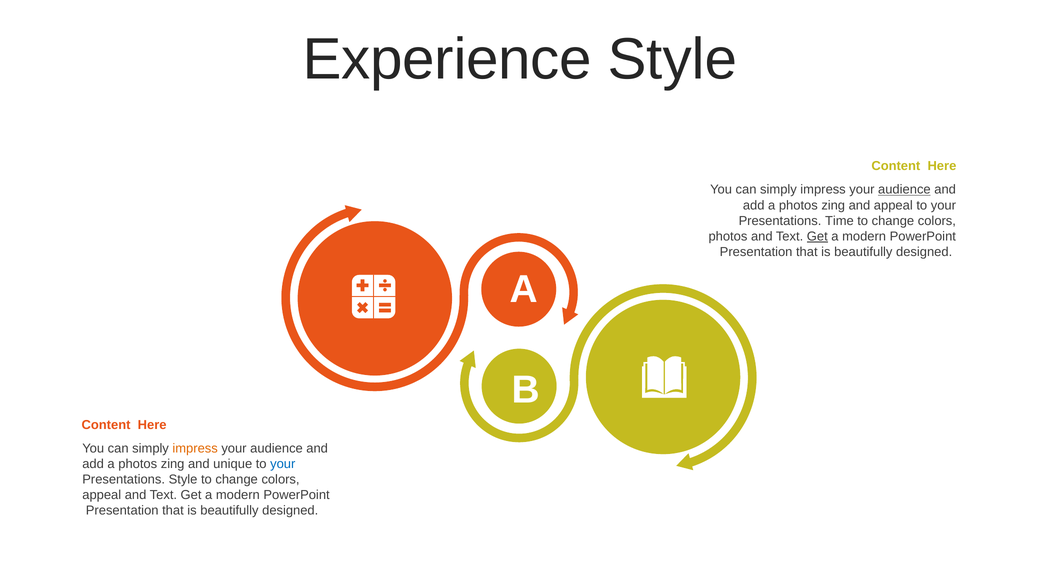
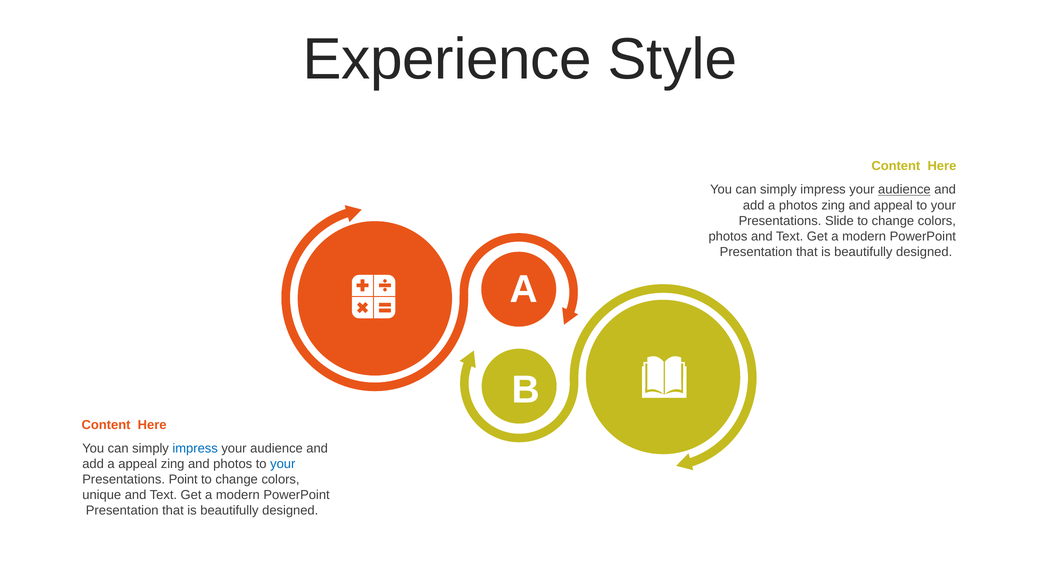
Time: Time -> Slide (839, 221)
Get underline: present -> none (817, 236)
impress colour: orange -> blue (195, 448)
photos: photos -> appeal (138, 464)
and unique: unique -> photos (233, 464)
Presentations Style: Style -> Point (183, 479)
appeal: appeal -> unique (102, 495)
